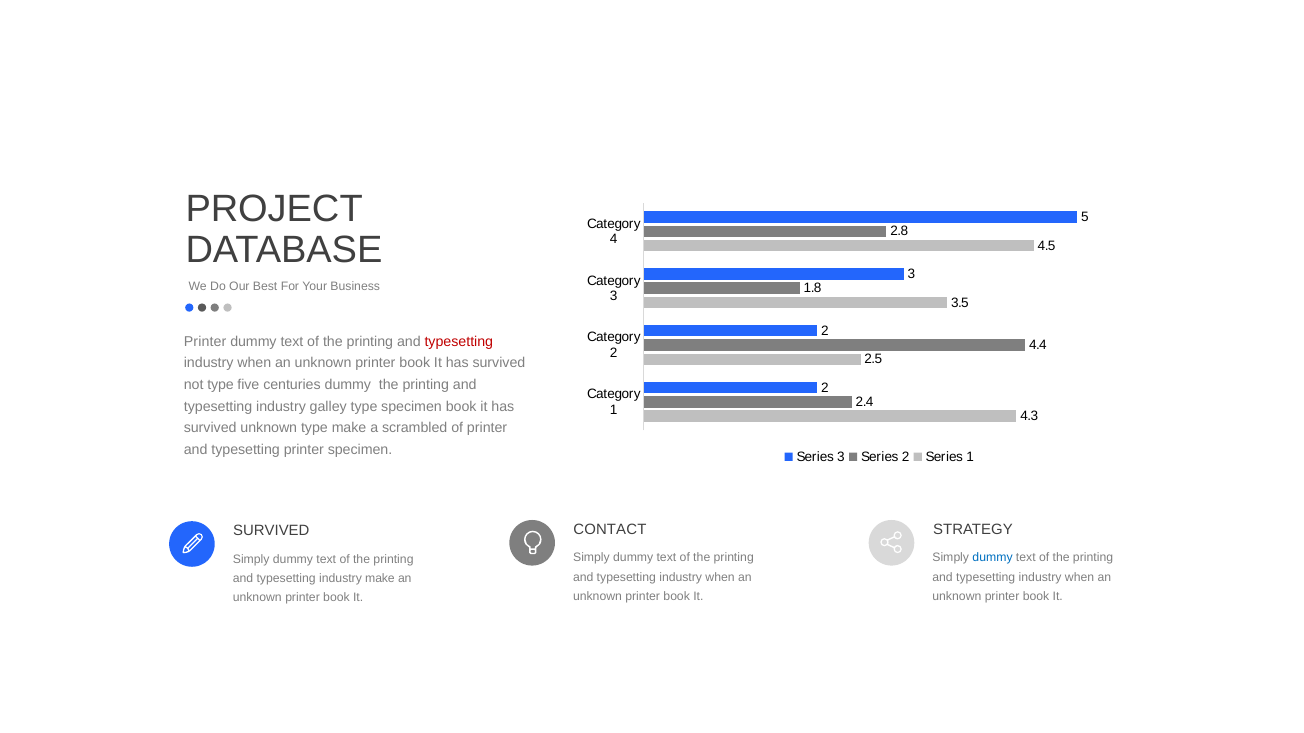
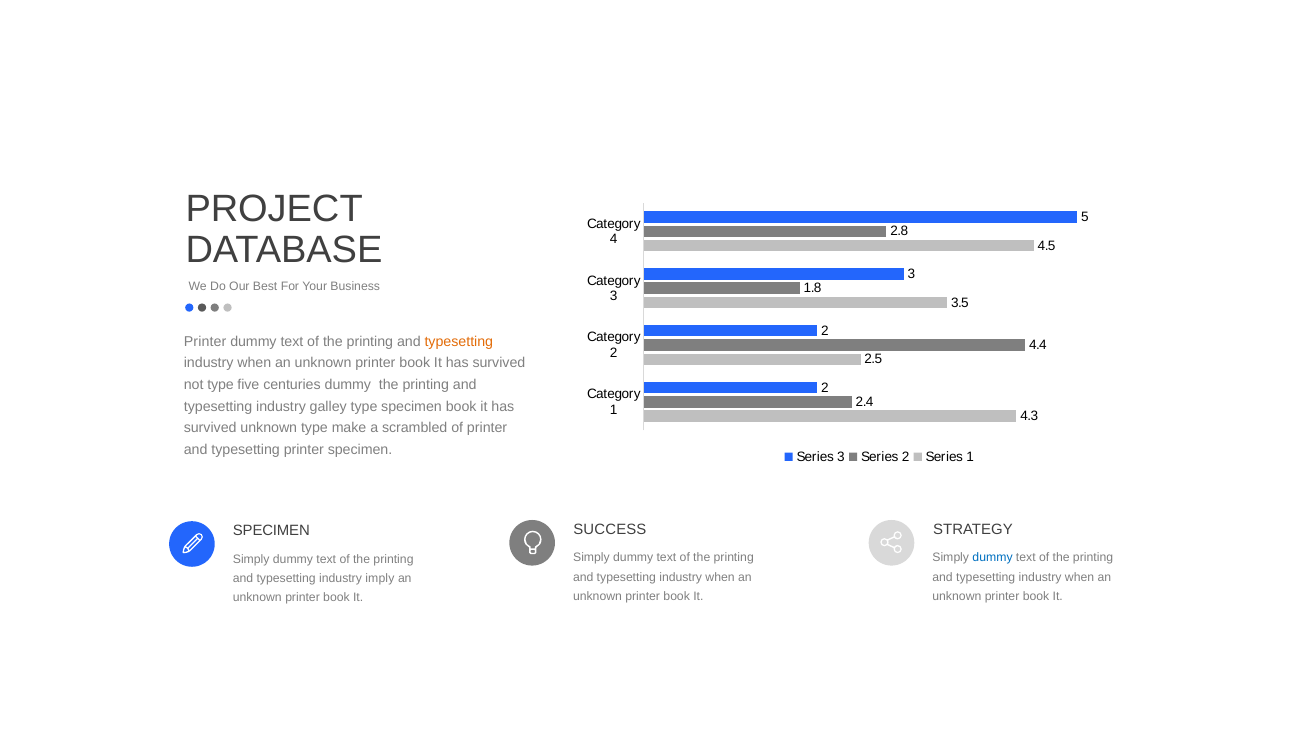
typesetting colour: red -> orange (459, 342)
CONTACT: CONTACT -> SUCCESS (610, 530)
SURVIVED: SURVIVED -> SPECIMEN (271, 531)
industry make: make -> imply (380, 579)
